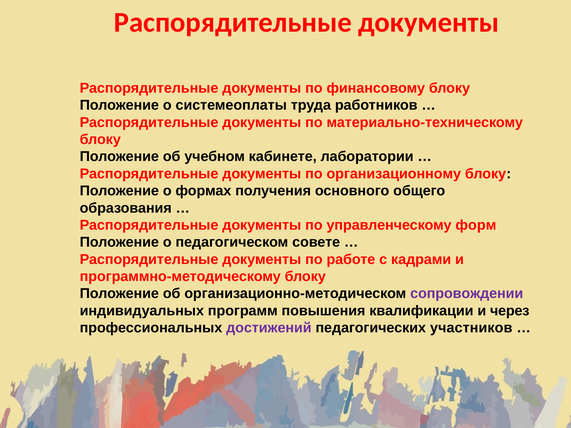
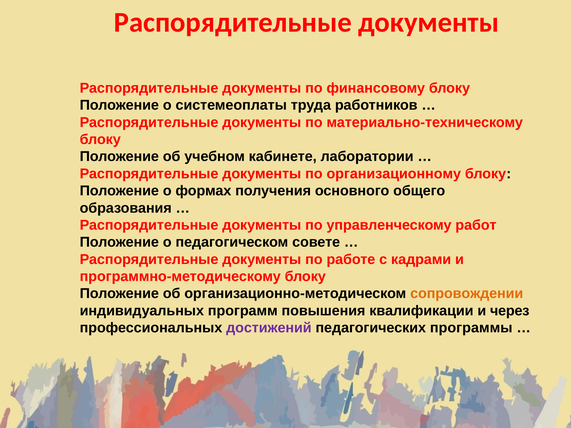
форм: форм -> работ (476, 225)
сопровождении colour: purple -> orange (467, 294)
участников: участников -> программы (471, 328)
